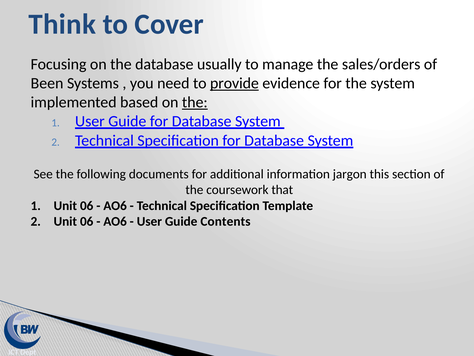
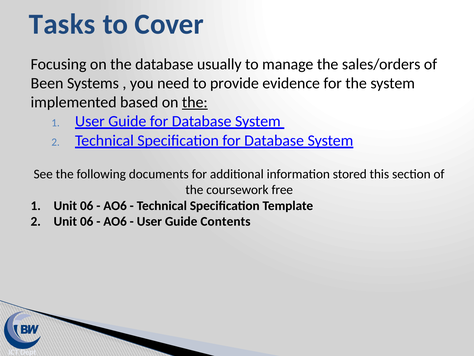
Think: Think -> Tasks (62, 24)
provide underline: present -> none (234, 83)
jargon: jargon -> stored (350, 174)
that: that -> free (282, 190)
